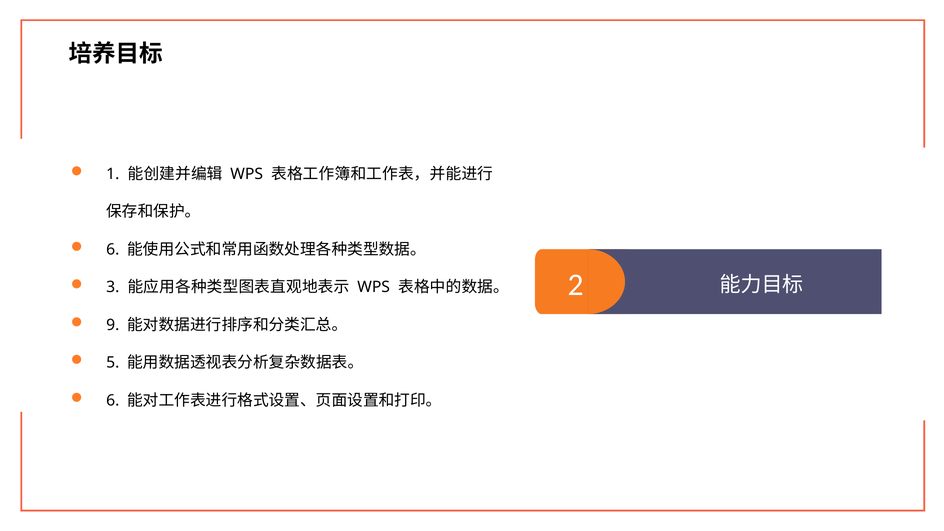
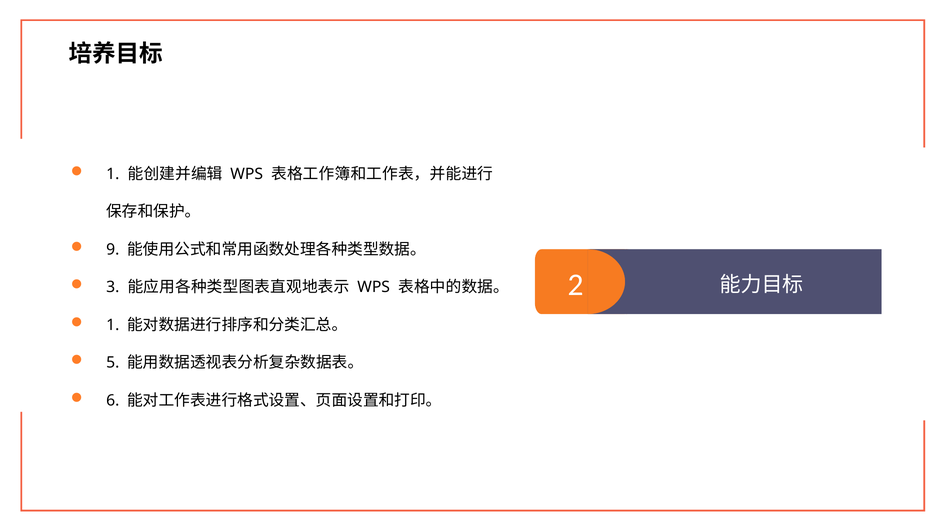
6: 6 -> 9 (113, 250)
9: 9 -> 1 (113, 325)
